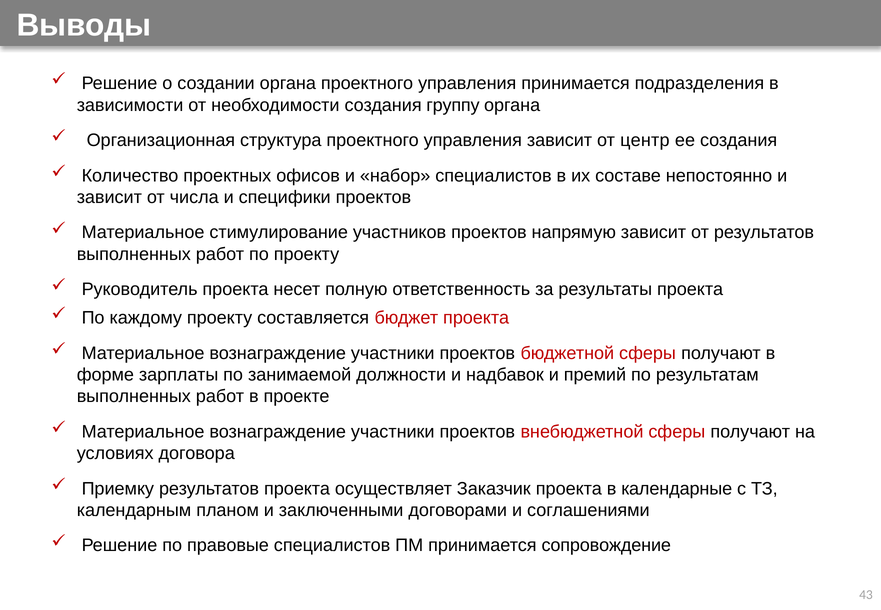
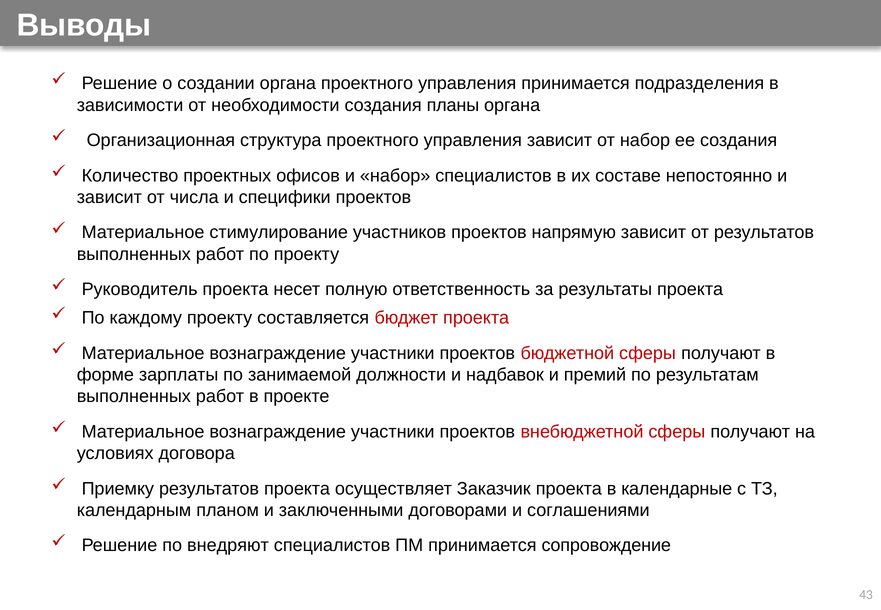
группу: группу -> планы (453, 105)
от центр: центр -> набор (645, 140)
правовые: правовые -> внедряют (228, 545)
